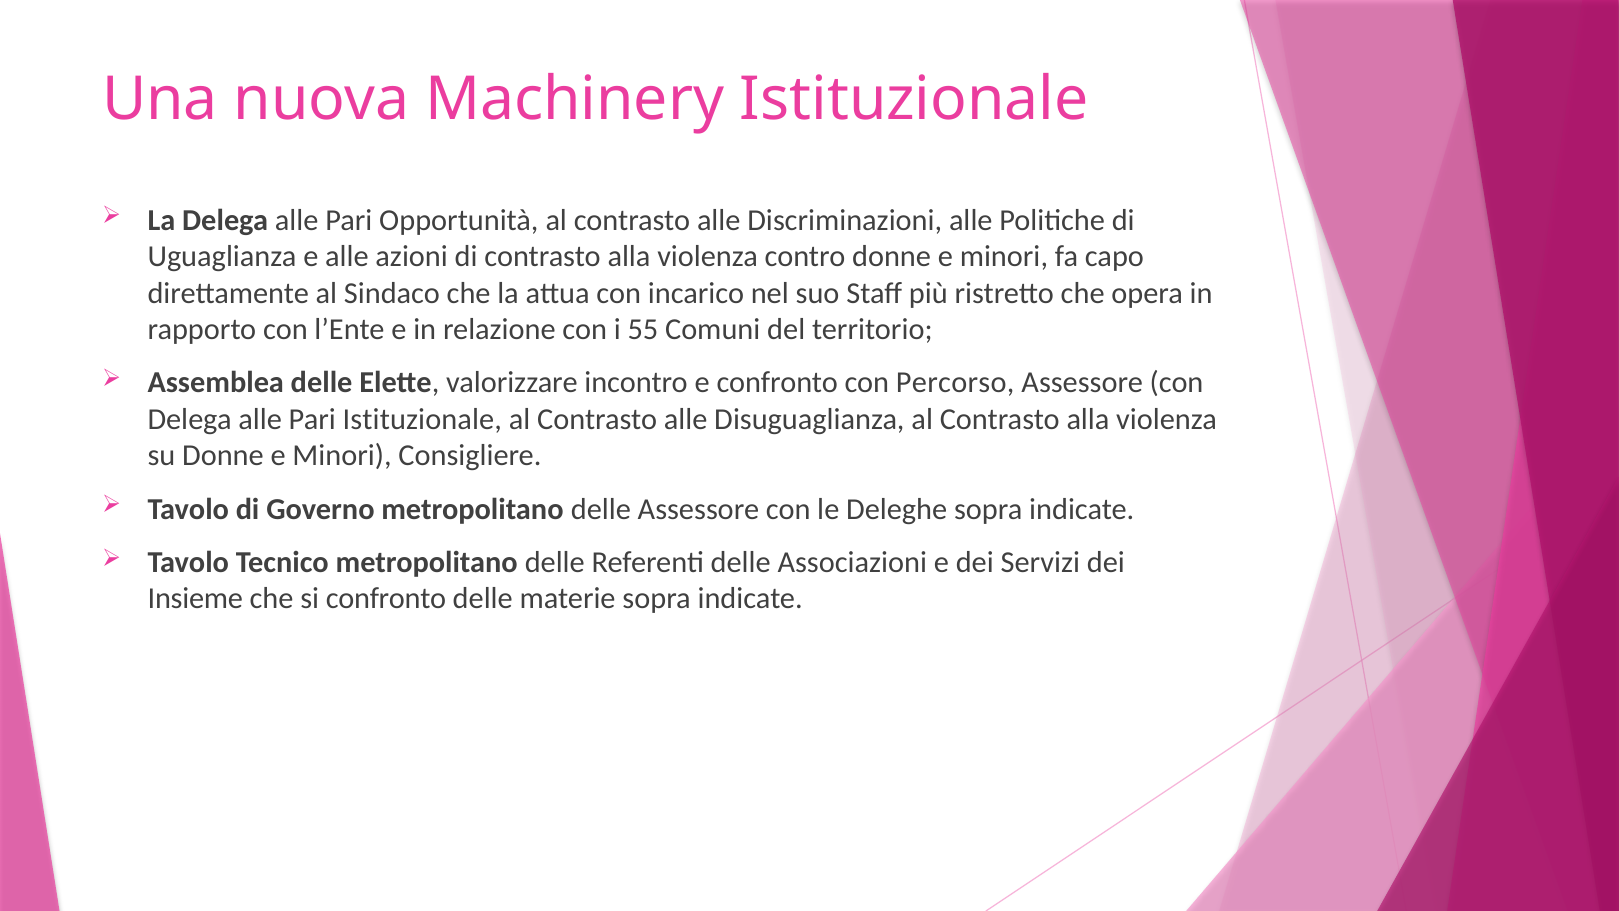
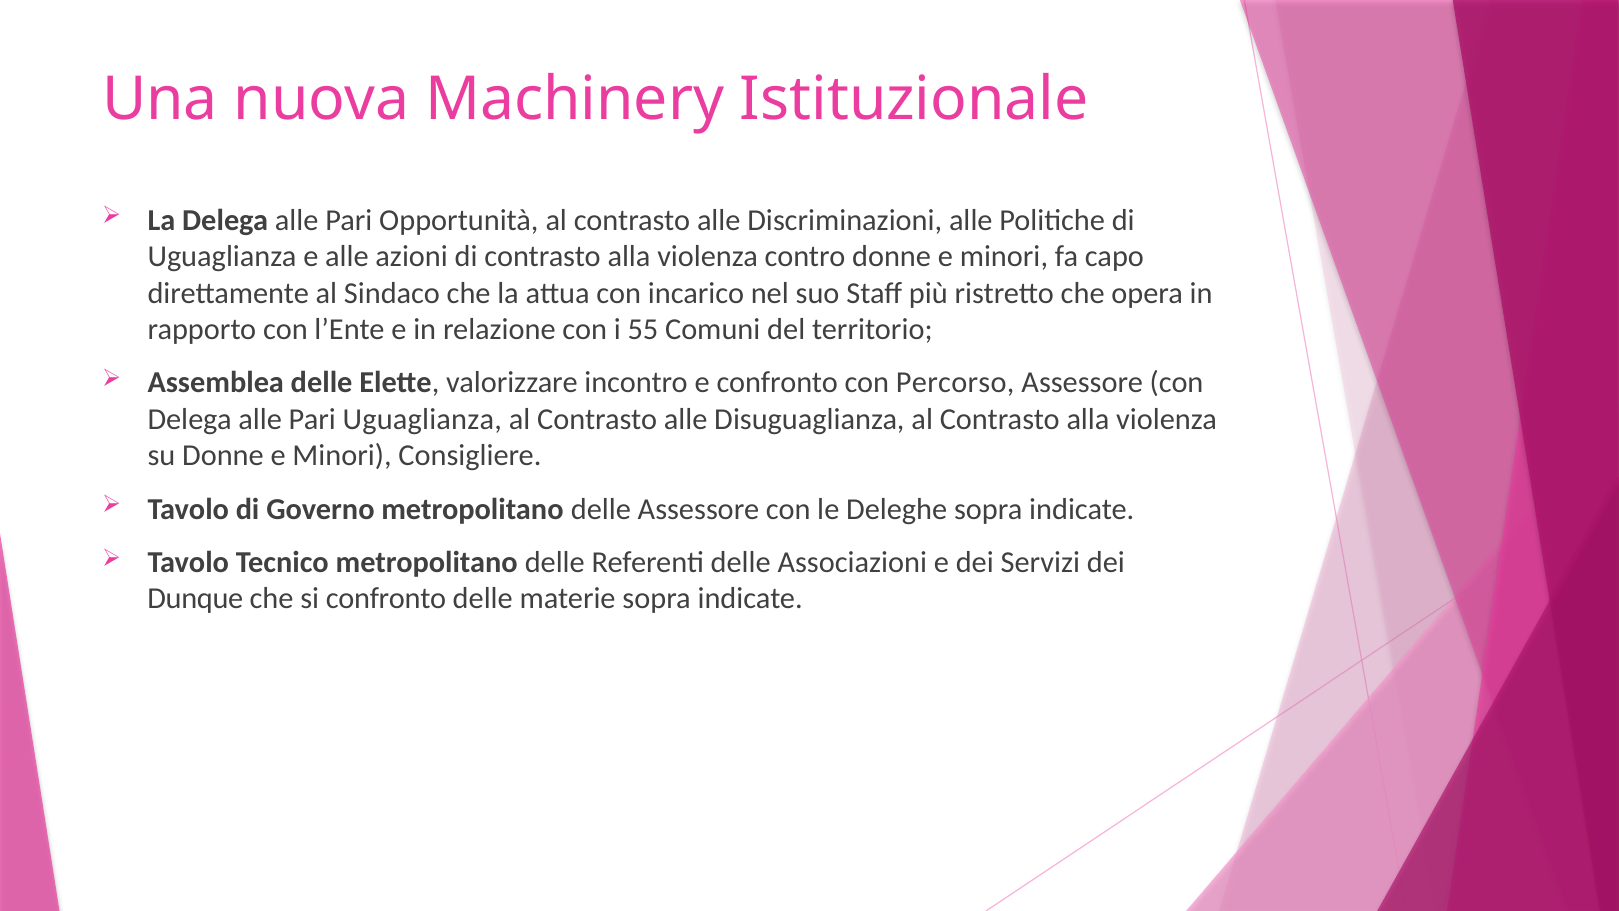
Pari Istituzionale: Istituzionale -> Uguaglianza (422, 419)
Insieme: Insieme -> Dunque (195, 599)
